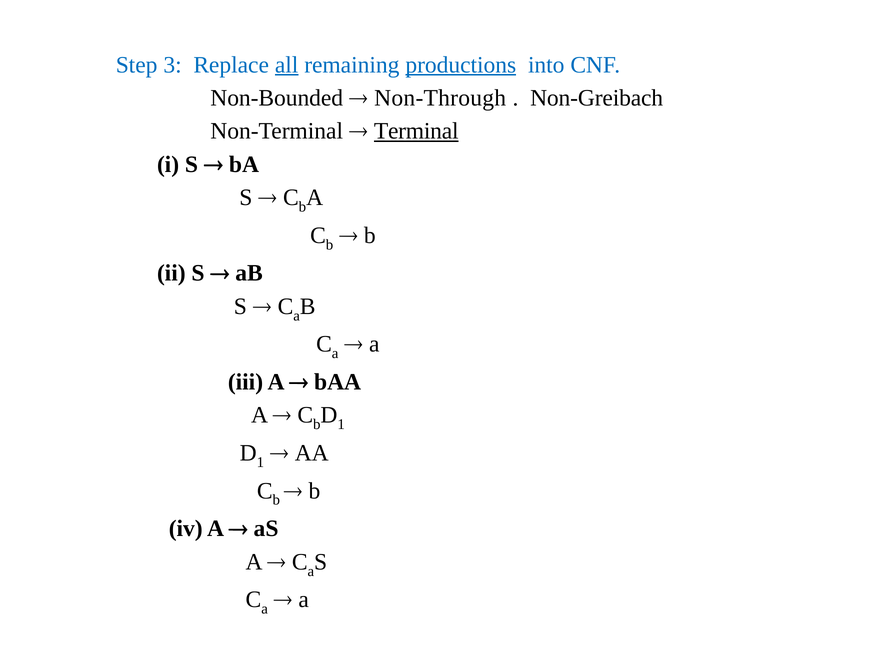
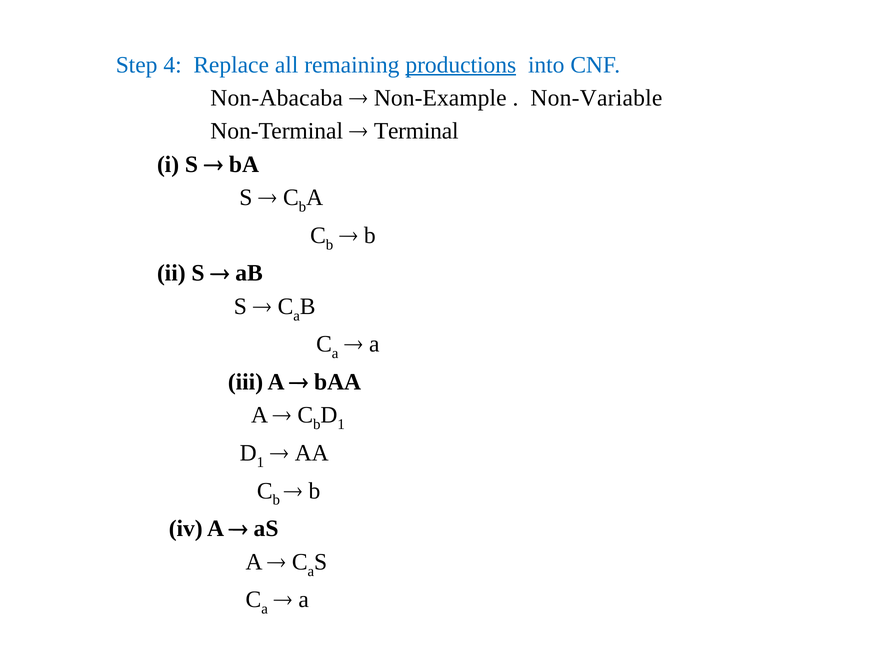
3: 3 -> 4 (173, 65)
all underline: present -> none (287, 65)
Non-Bounded: Non-Bounded -> Non-Abacaba (277, 98)
Non-Through: Non-Through -> Non-Example (440, 98)
Non-Greibach: Non-Greibach -> Non-Variable (596, 98)
Terminal underline: present -> none (416, 131)
